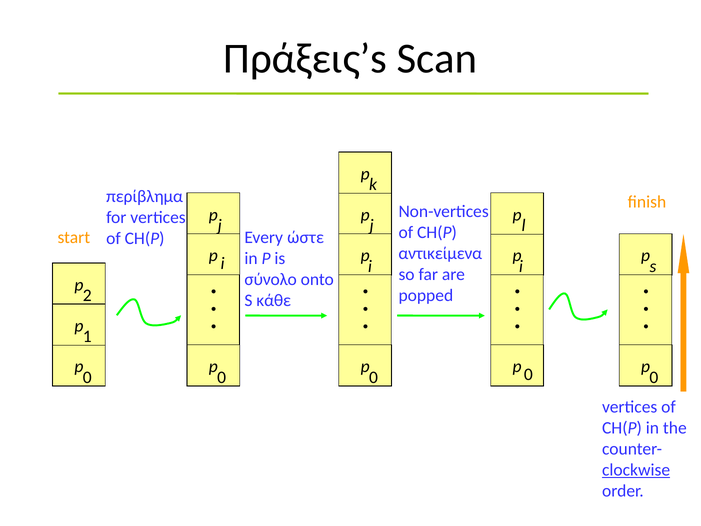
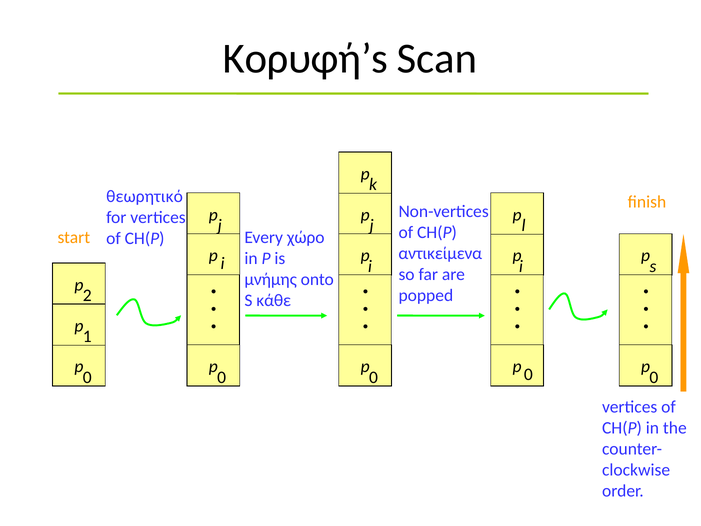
Πράξεις’s: Πράξεις’s -> Κορυφή’s (305, 58)
περίβλημα: περίβλημα -> θεωρητικό (145, 196)
ώστε: ώστε -> χώρο (306, 237)
σύνολο: σύνολο -> μνήμης (271, 279)
clockwise underline: present -> none (636, 470)
